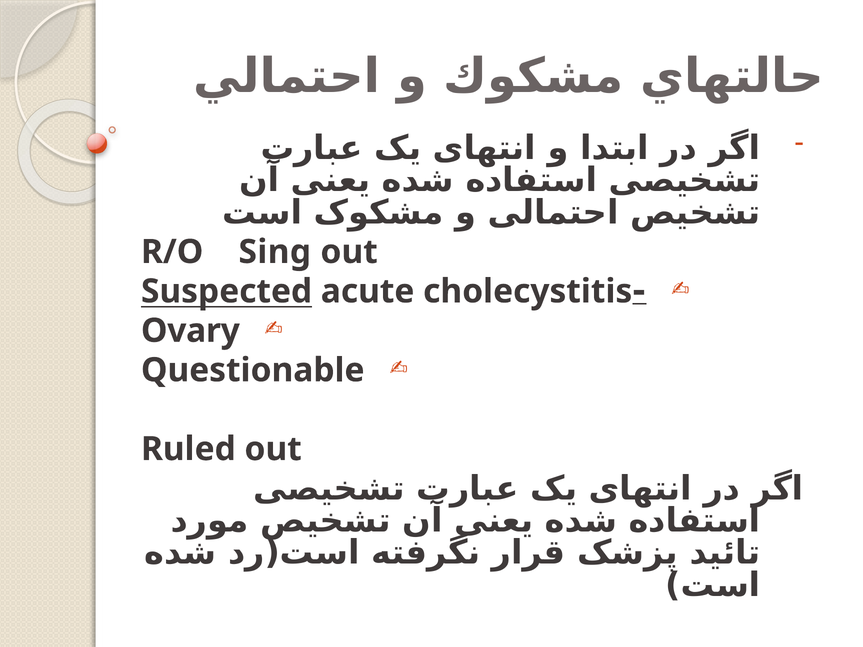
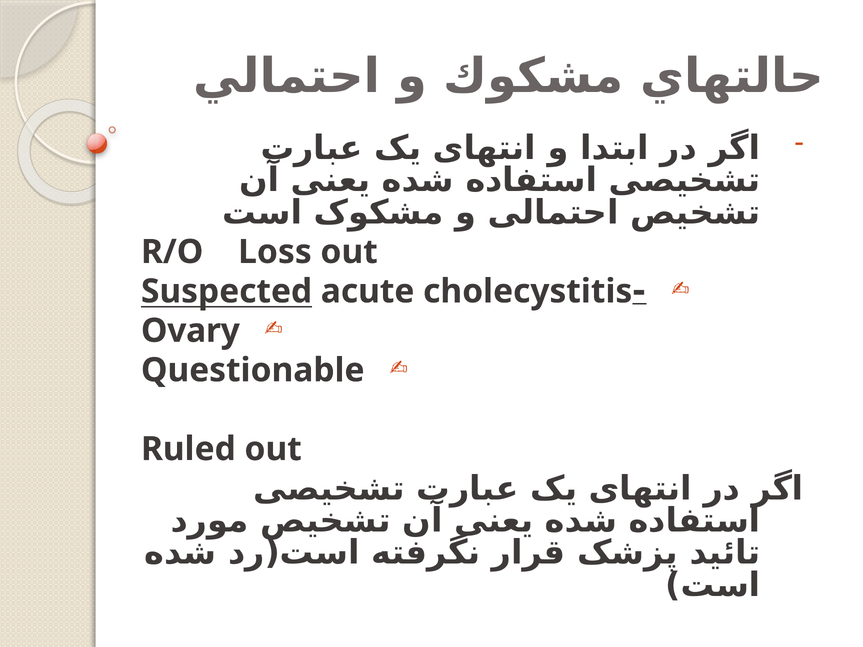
Sing: Sing -> Loss (275, 252)
